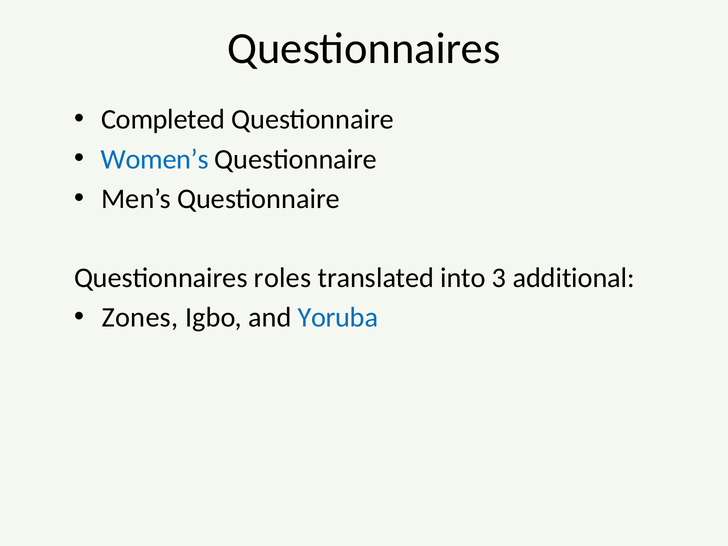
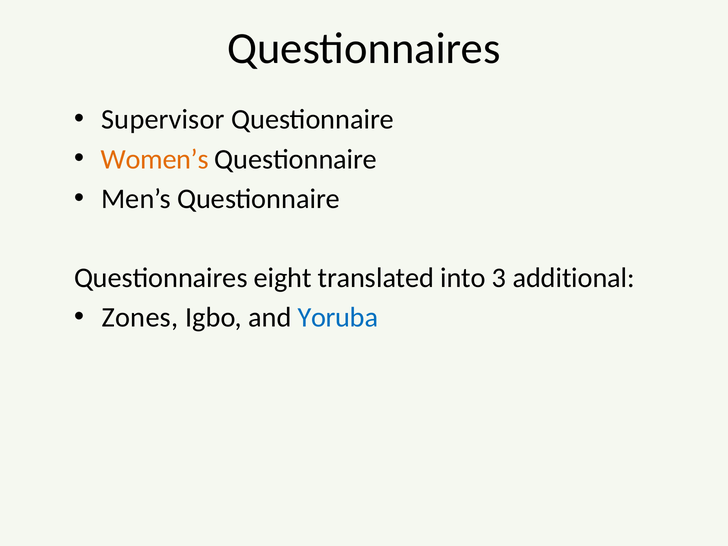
Completed: Completed -> Supervisor (163, 120)
Women’s colour: blue -> orange (155, 159)
roles: roles -> eight (283, 278)
